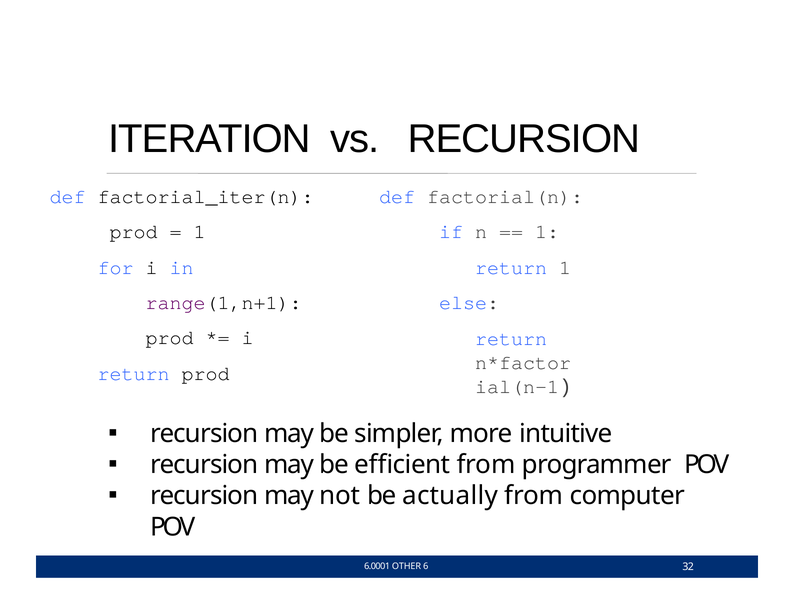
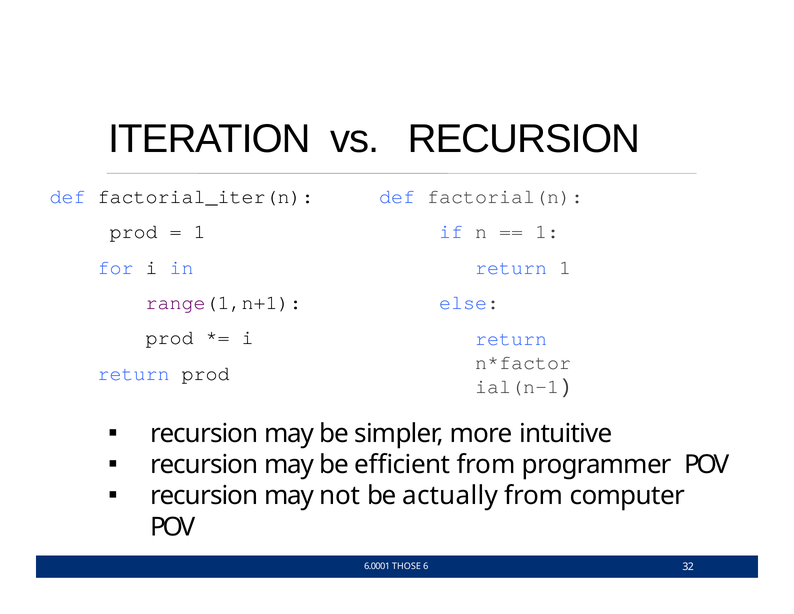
OTHER: OTHER -> THOSE (406, 566)
